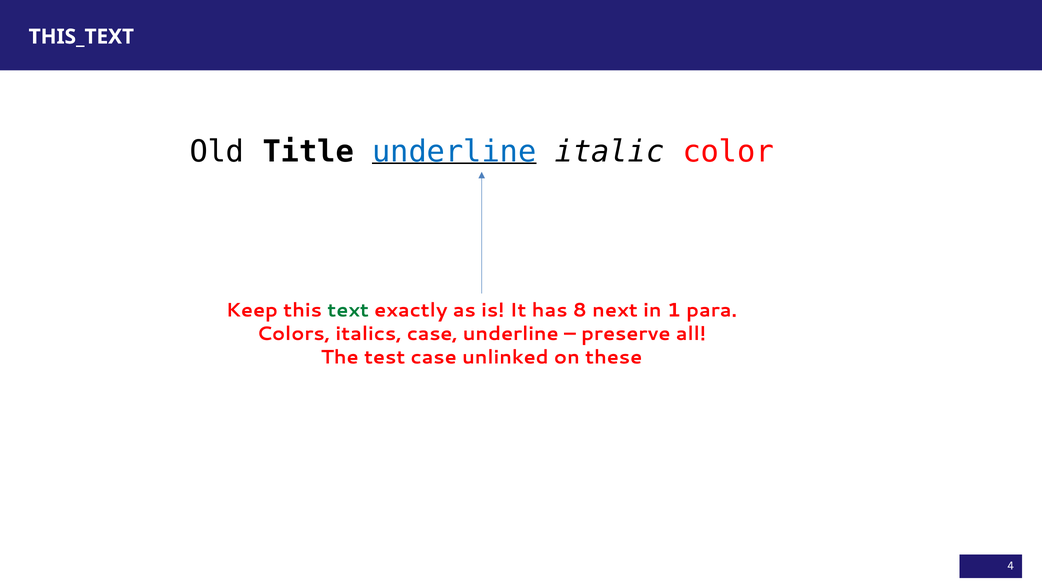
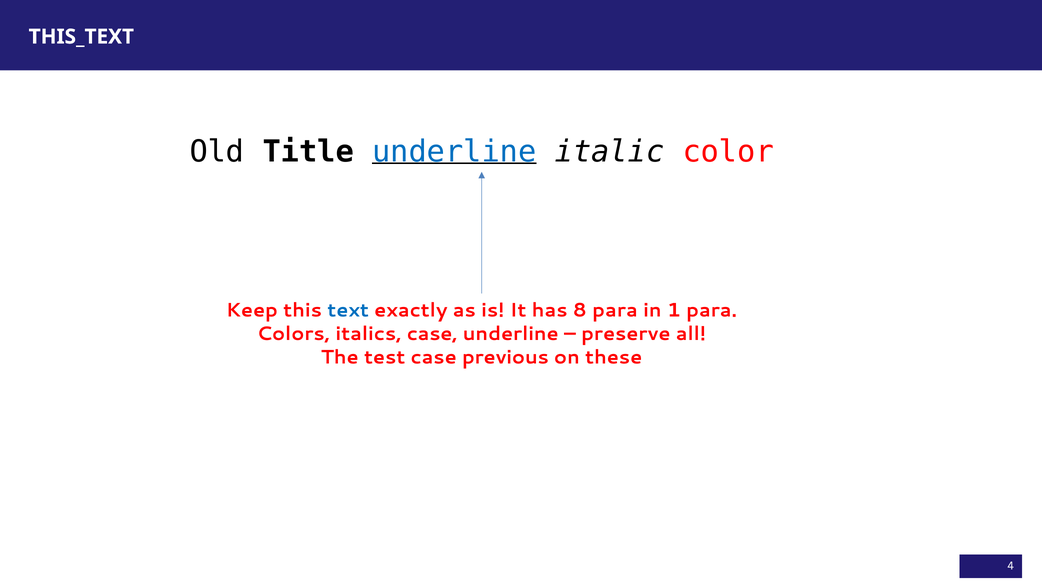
text colour: green -> blue (348, 310)
8 next: next -> para (615, 310)
unlinked: unlinked -> previous (505, 357)
